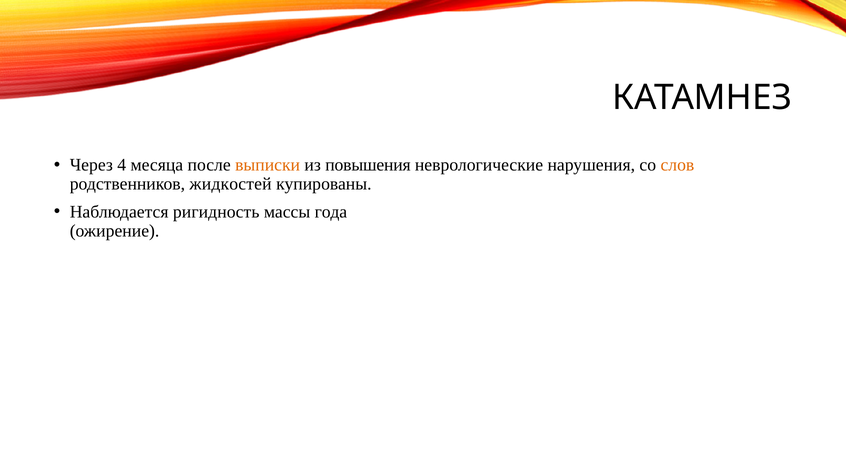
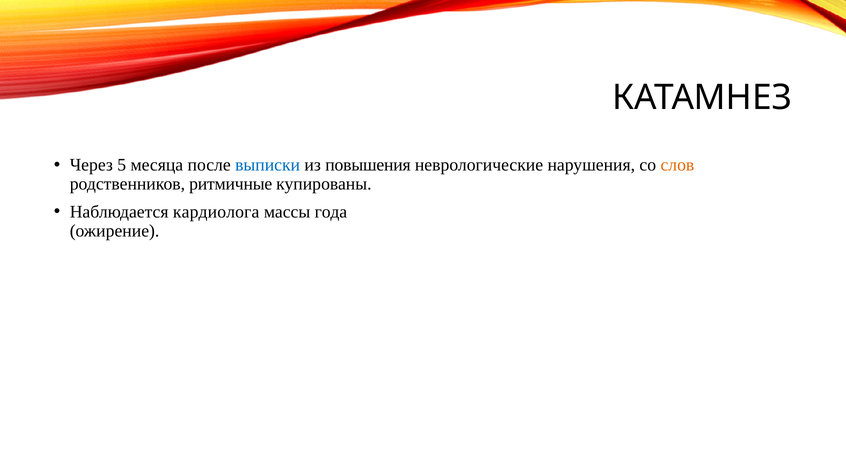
4: 4 -> 5 (122, 165)
выписки colour: orange -> blue (268, 165)
жидкостей: жидкостей -> ритмичные (231, 184)
ригидность: ригидность -> кардиолога (216, 212)
